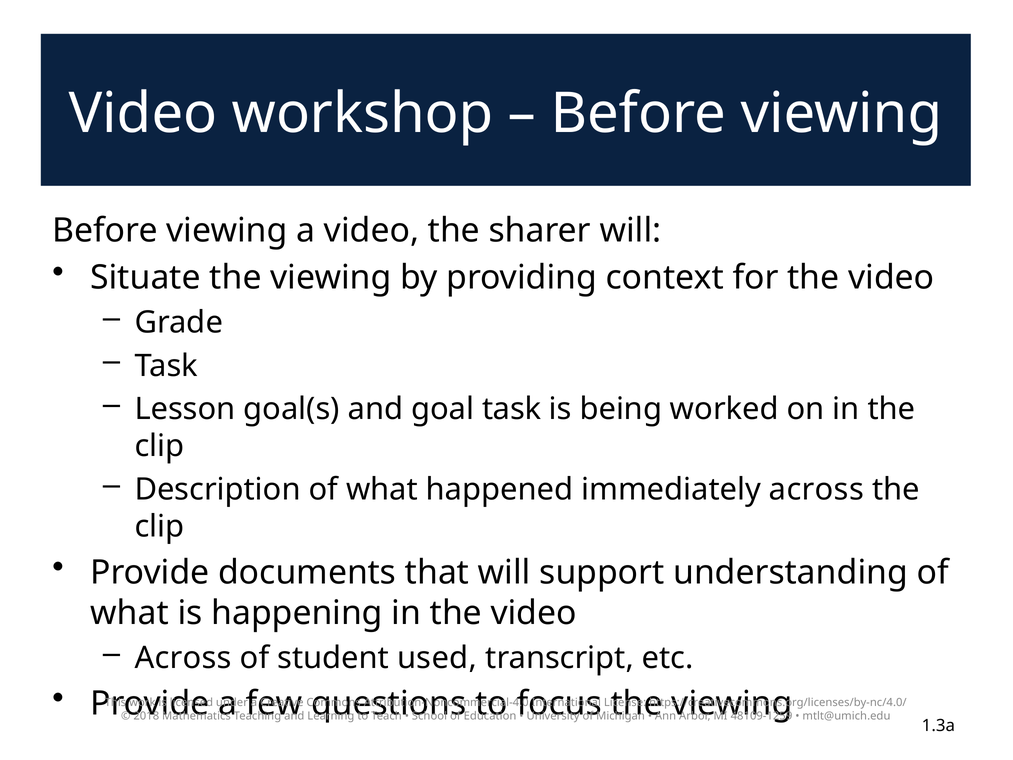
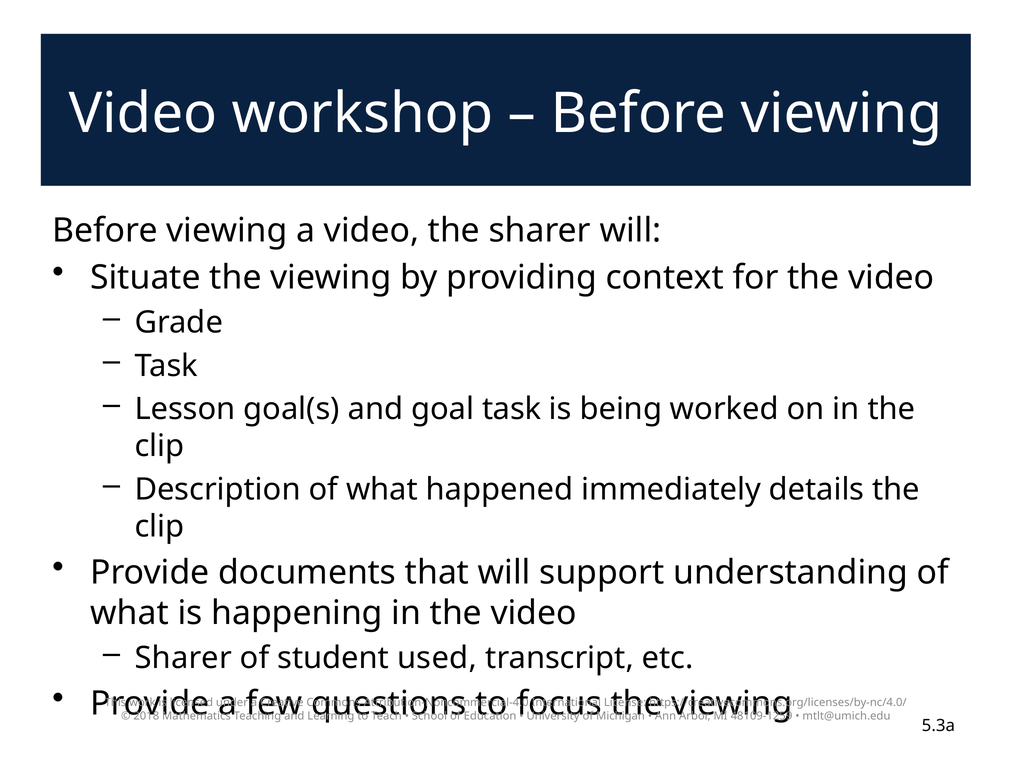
immediately across: across -> details (817, 489)
Across: Across -> Sharer (183, 658)
1.3a: 1.3a -> 5.3a (938, 725)
